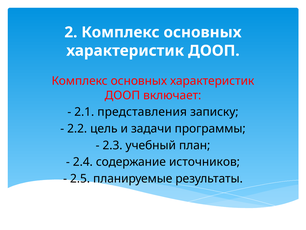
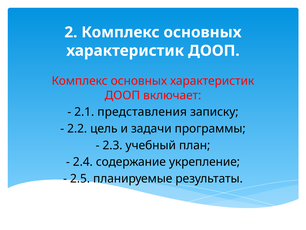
источников: источников -> укрепление (204, 162)
